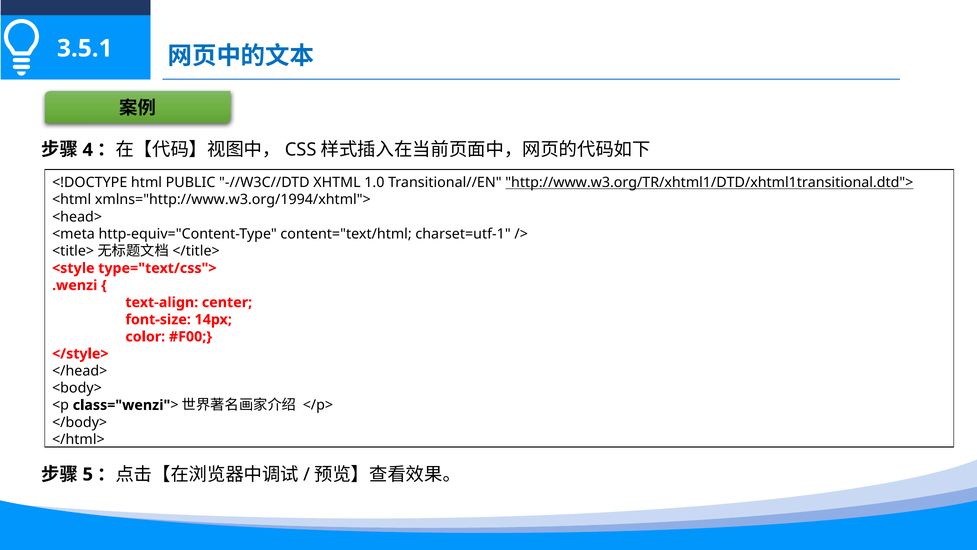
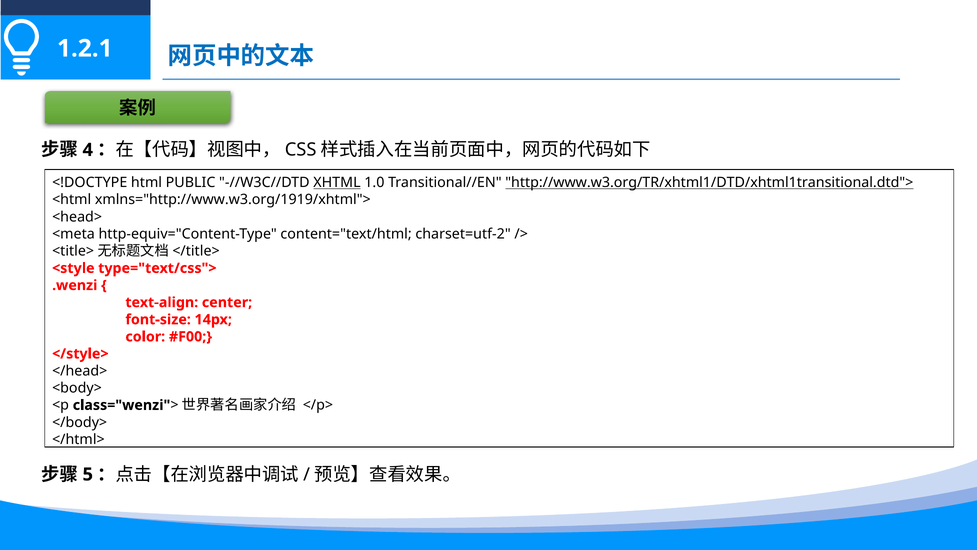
3.5.1: 3.5.1 -> 1.2.1 (85, 48)
XHTML underline: none -> present (337, 182)
xmlns="http://www.w3.org/1994/xhtml">: xmlns="http://www.w3.org/1994/xhtml"> -> xmlns="http://www.w3.org/1919/xhtml"> (233, 200)
charset=utf-1: charset=utf-1 -> charset=utf-2 (463, 234)
